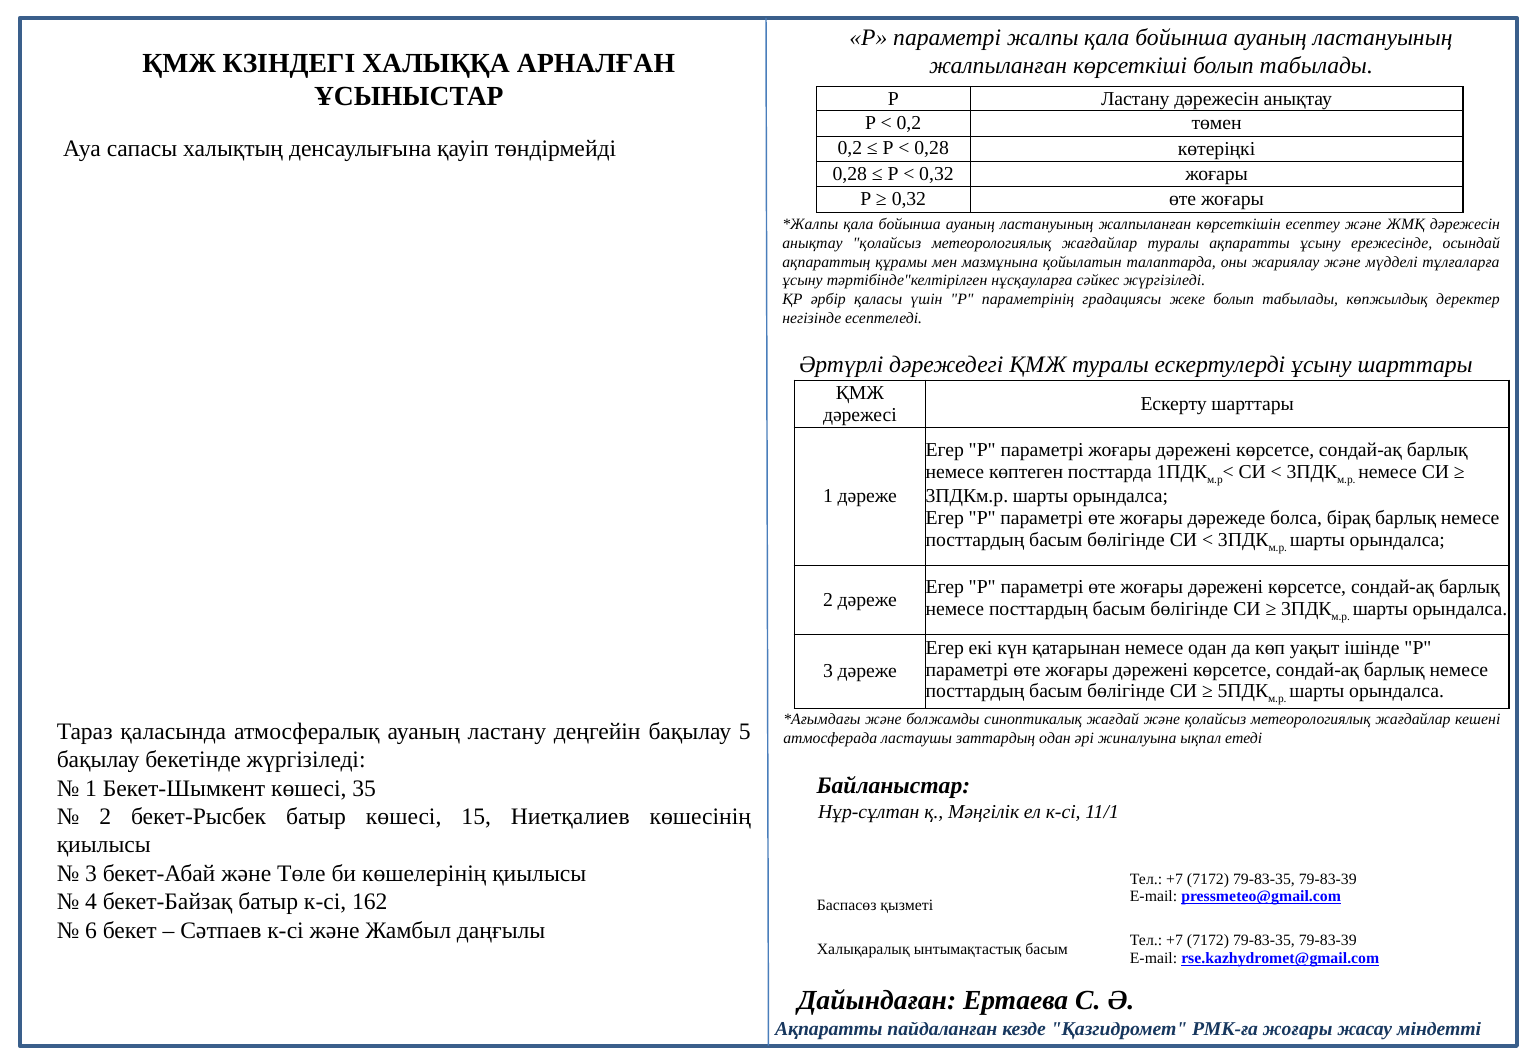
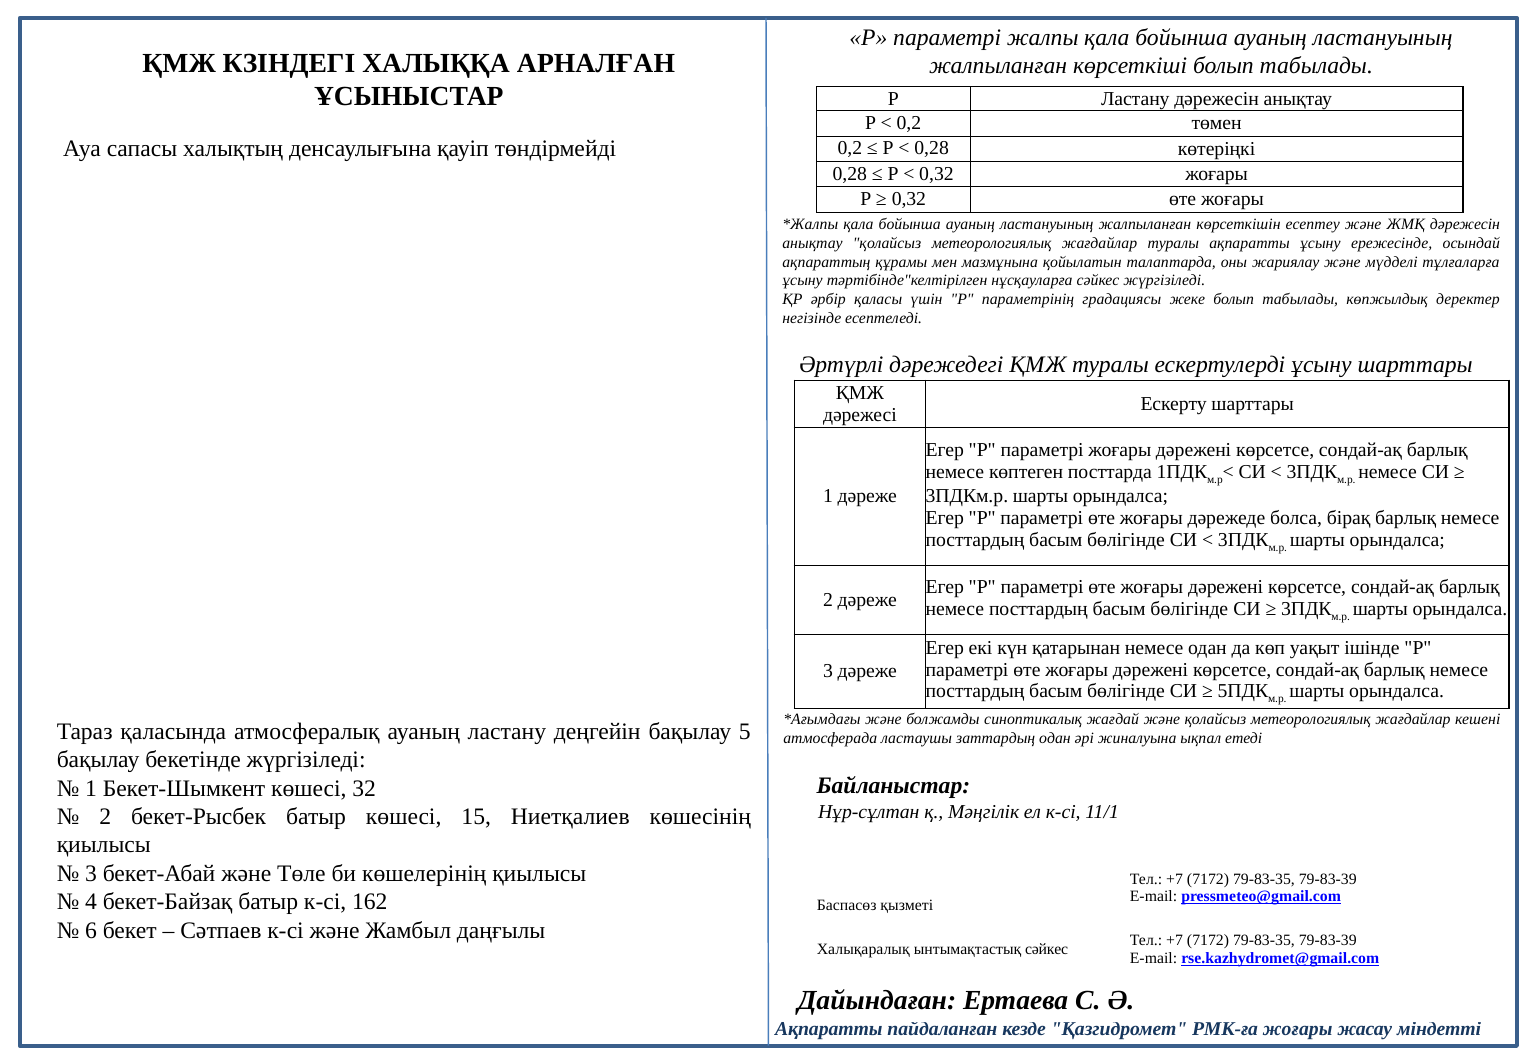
35: 35 -> 32 (364, 788)
ынтымақтастық басым: басым -> сәйкес (1047, 949)
